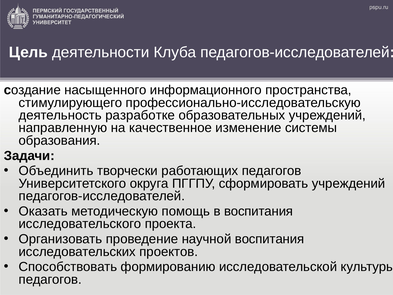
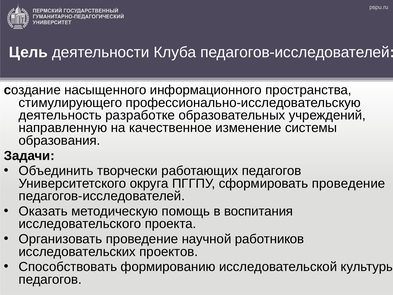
сформировать учреждений: учреждений -> проведение (349, 183)
научной воспитания: воспитания -> работников (270, 239)
